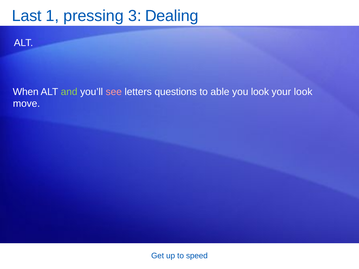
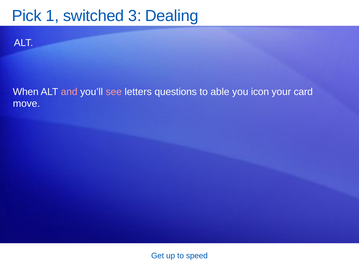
Last: Last -> Pick (27, 16)
pressing: pressing -> switched (94, 16)
and colour: light green -> pink (69, 92)
you look: look -> icon (260, 92)
your look: look -> card (303, 92)
